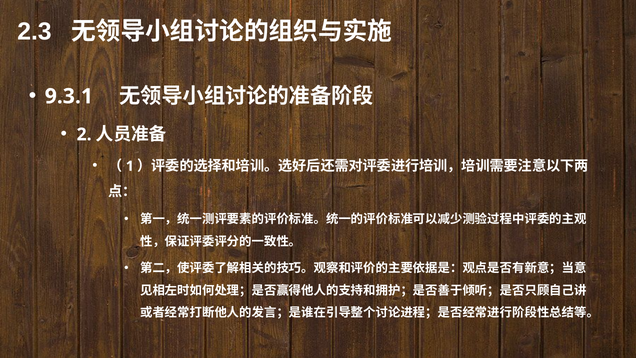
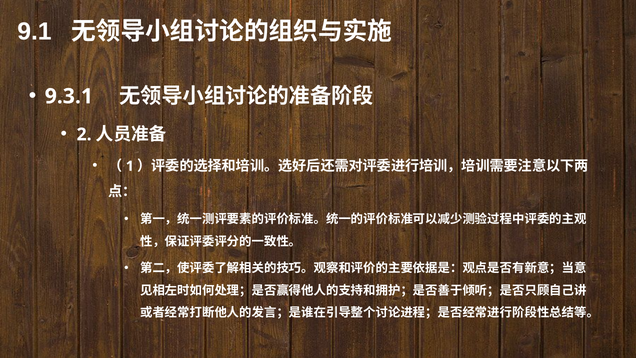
2.3: 2.3 -> 9.1 (34, 31)
